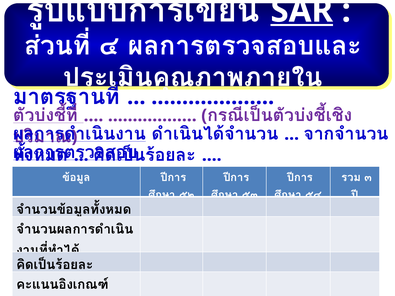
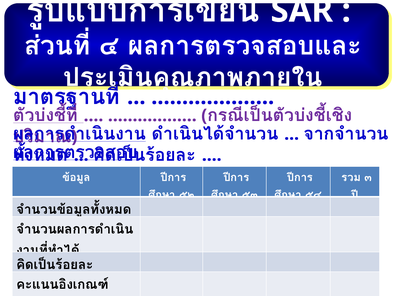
SAR underline: present -> none (302, 11)
